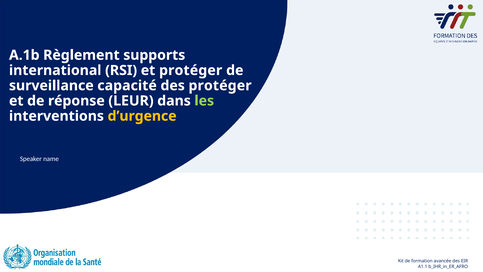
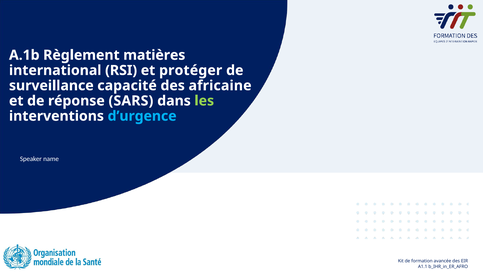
supports: supports -> matières (154, 55)
des protéger: protéger -> africaine (220, 85)
LEUR: LEUR -> SARS (131, 101)
d’urgence colour: yellow -> light blue (142, 116)
